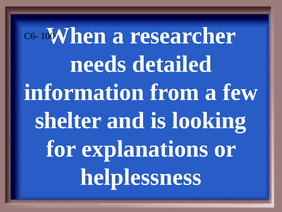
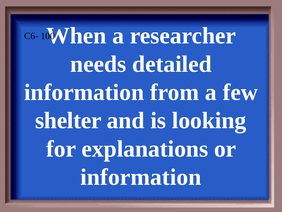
helplessness: helplessness -> information (141, 177)
